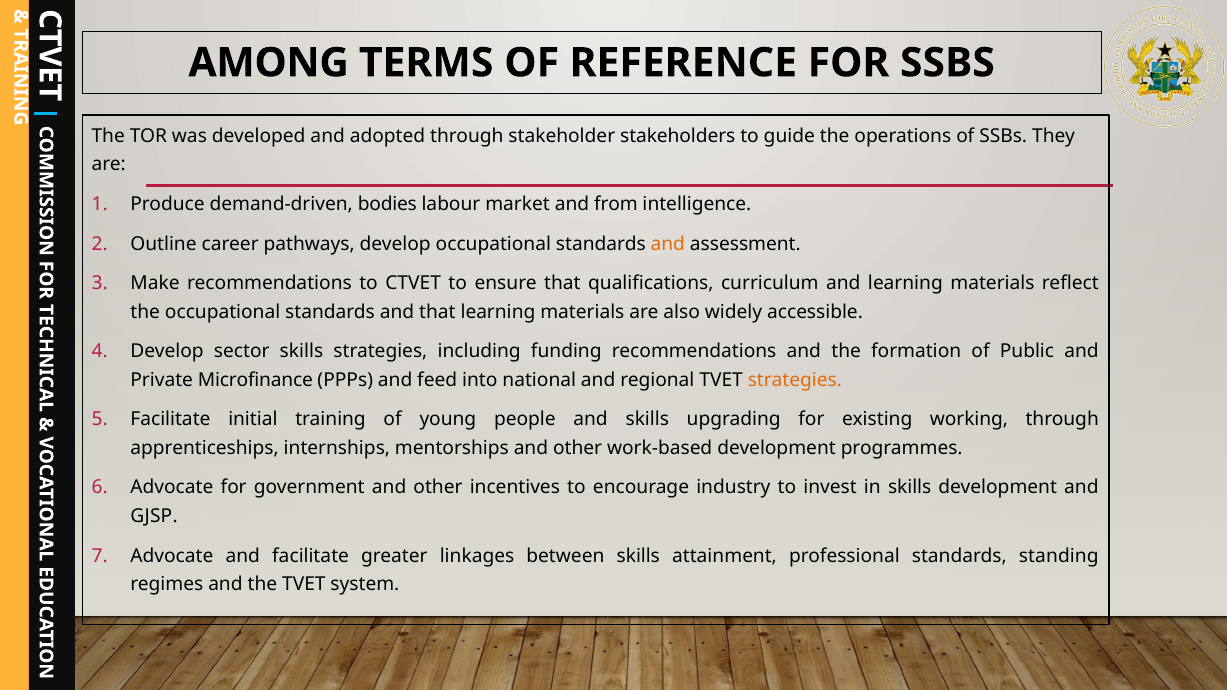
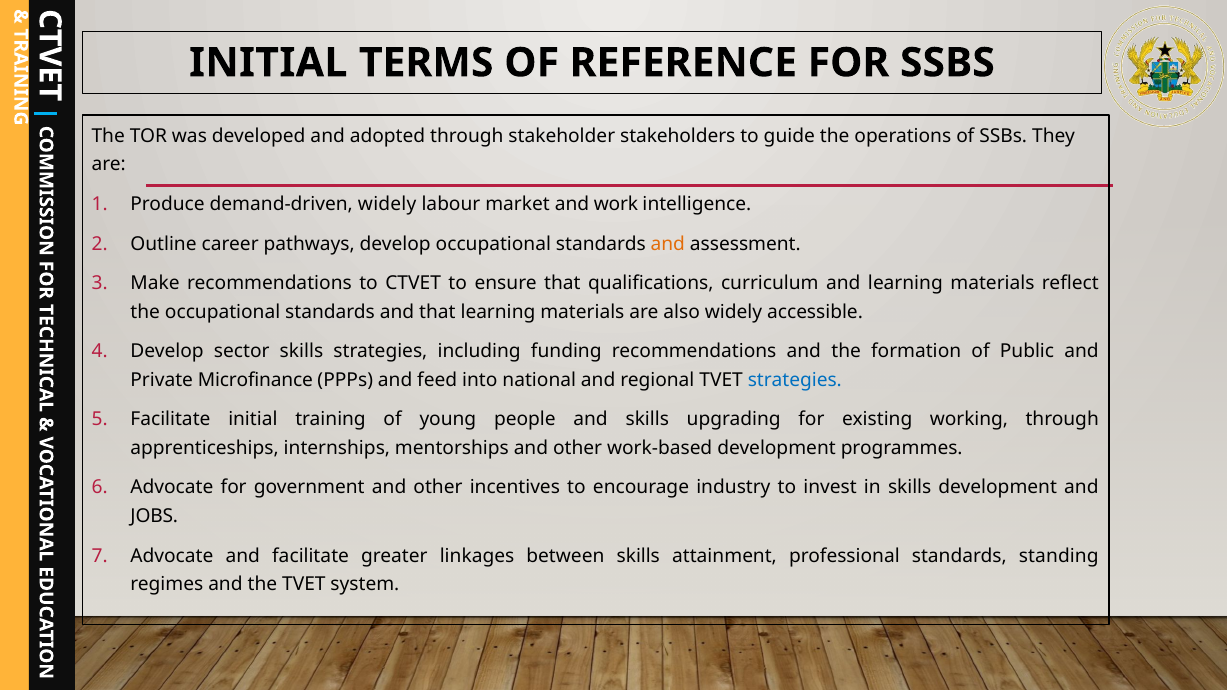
AMONG: AMONG -> INITIAL (268, 63)
demand-driven bodies: bodies -> widely (387, 204)
from: from -> work (616, 204)
strategies colour: orange -> blue (795, 380)
GJSP: GJSP -> JOBS (154, 516)
